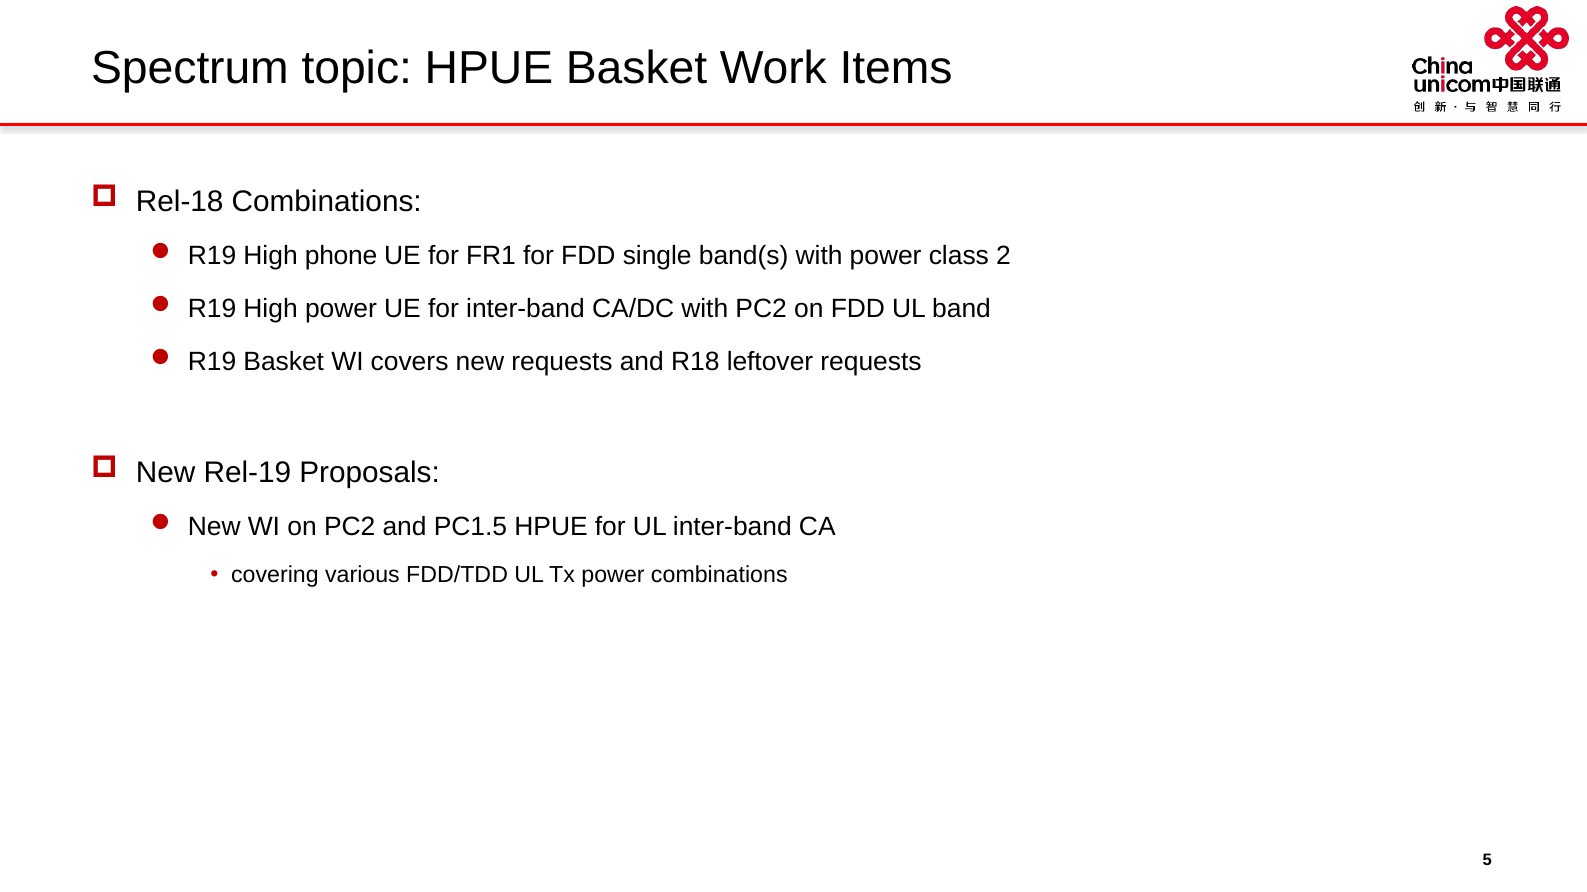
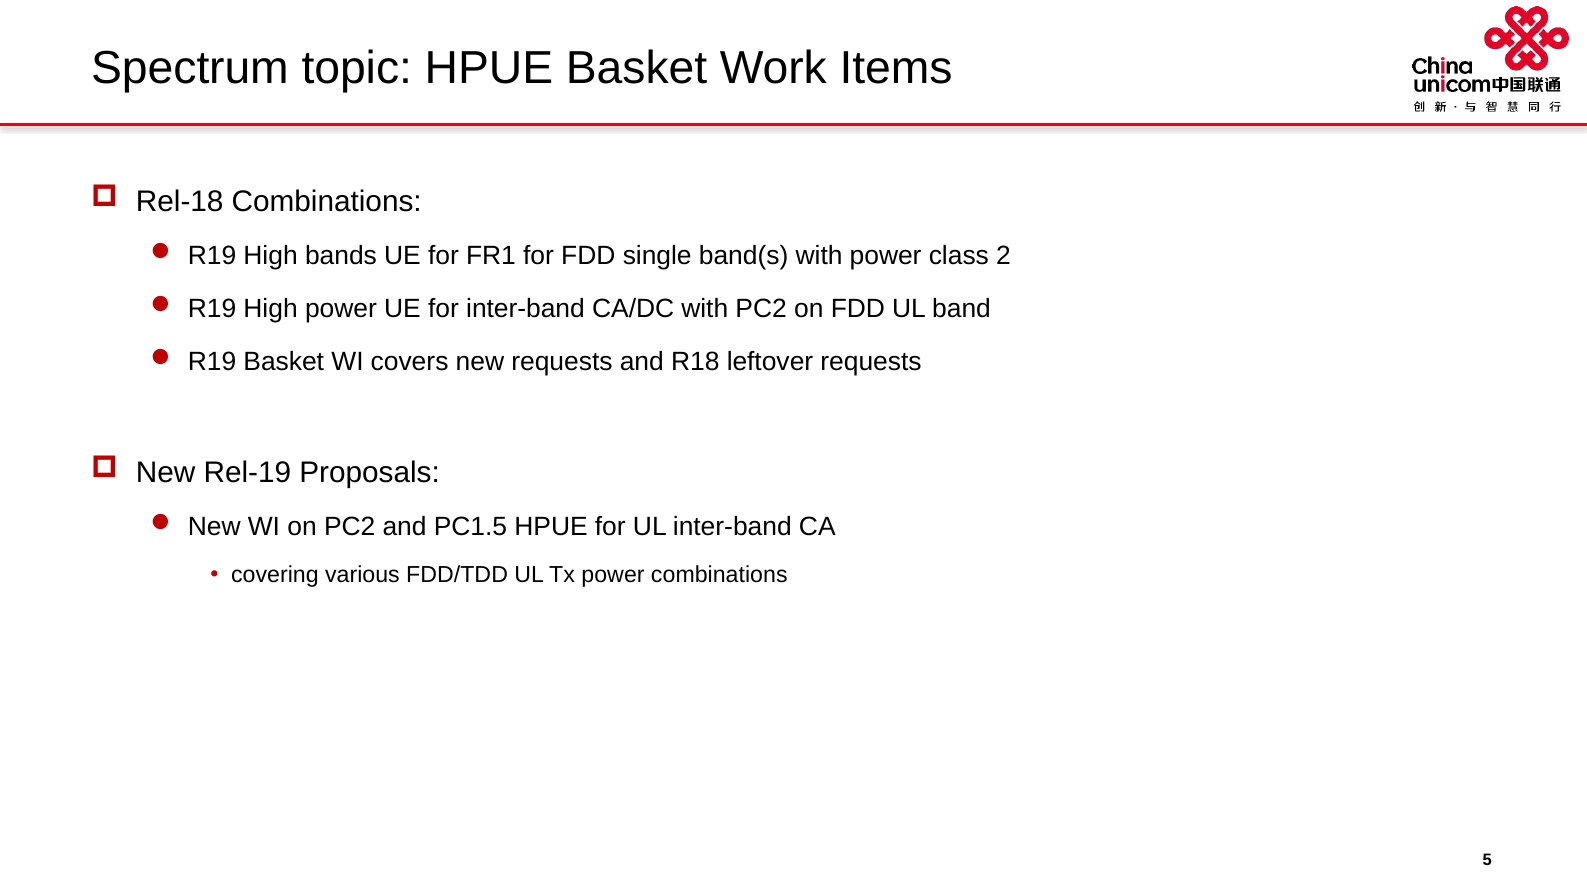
phone: phone -> bands (341, 256)
